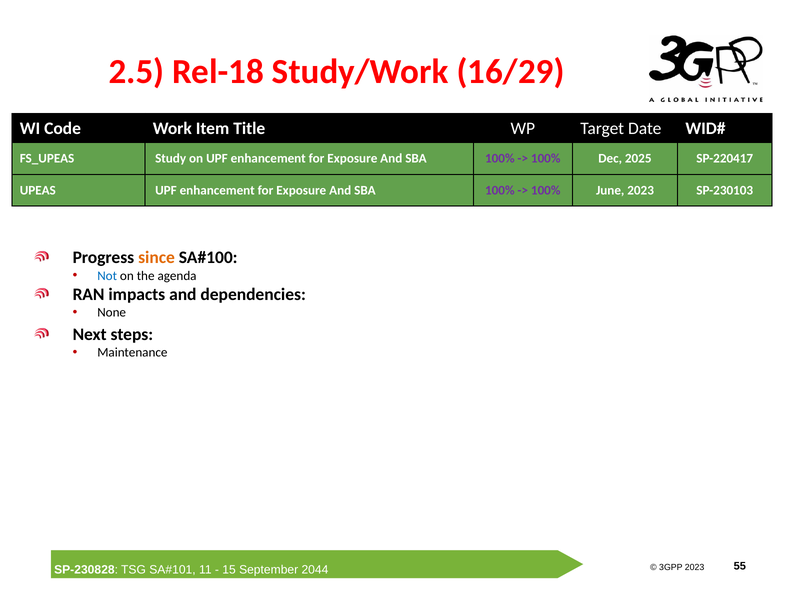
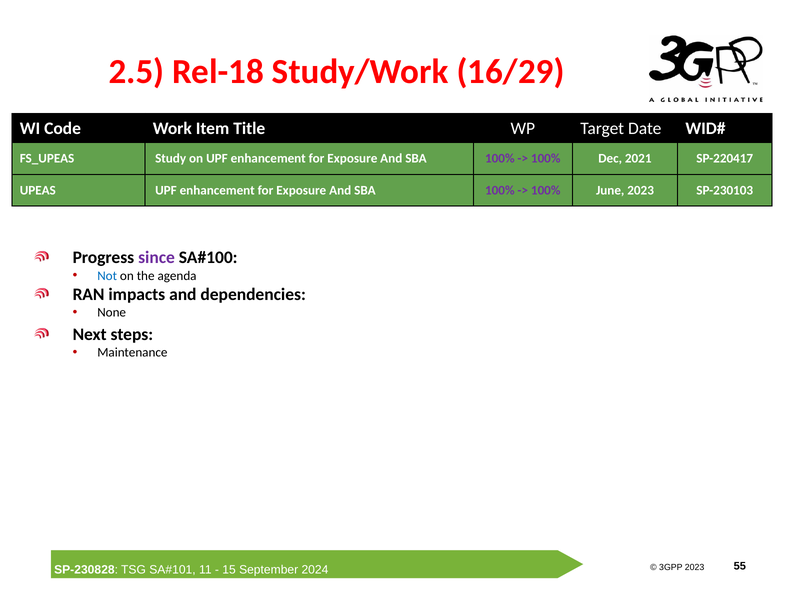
2025: 2025 -> 2021 (638, 159)
since colour: orange -> purple (157, 257)
2044: 2044 -> 2024 (315, 570)
